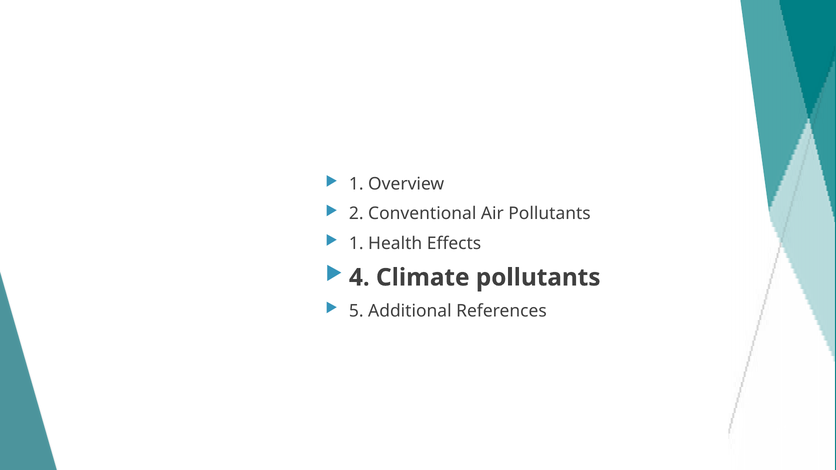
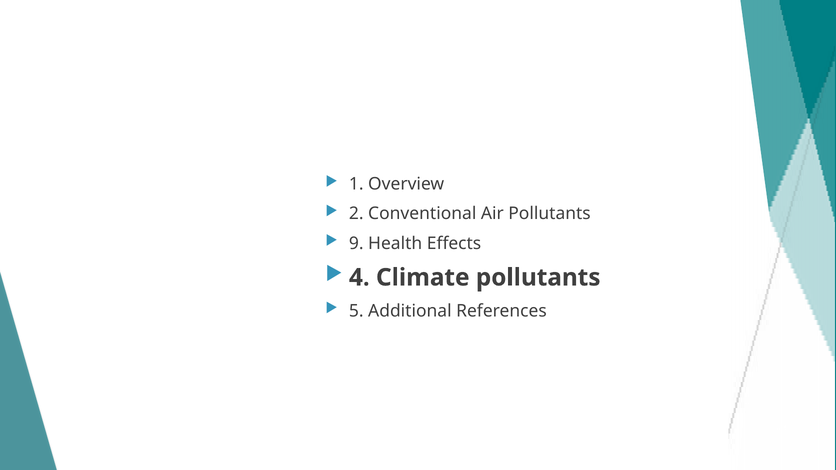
1: 1 -> 9 (356, 243)
